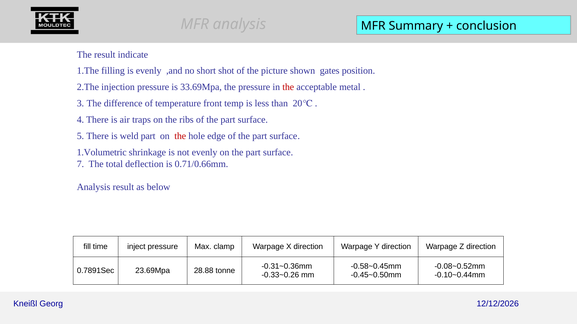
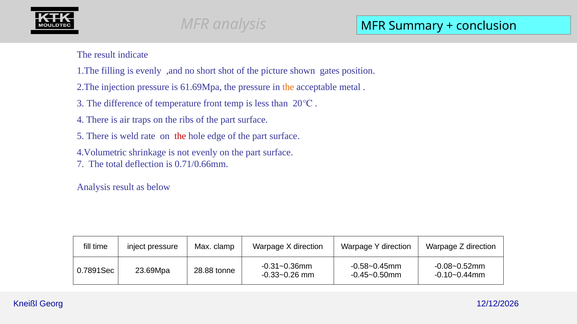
33.69Mpa: 33.69Mpa -> 61.69Mpa (201, 87)
the colour: red -> orange (288, 87)
weld part: part -> rate (148, 136)
1.Volumetric: 1.Volumetric -> 4.Volumetric (102, 153)
